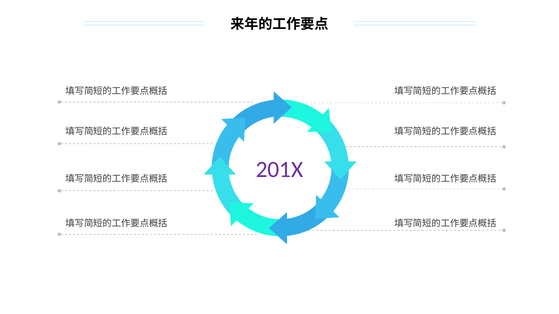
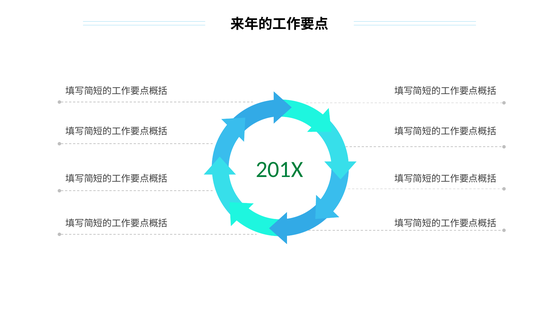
201X colour: purple -> green (279, 170)
